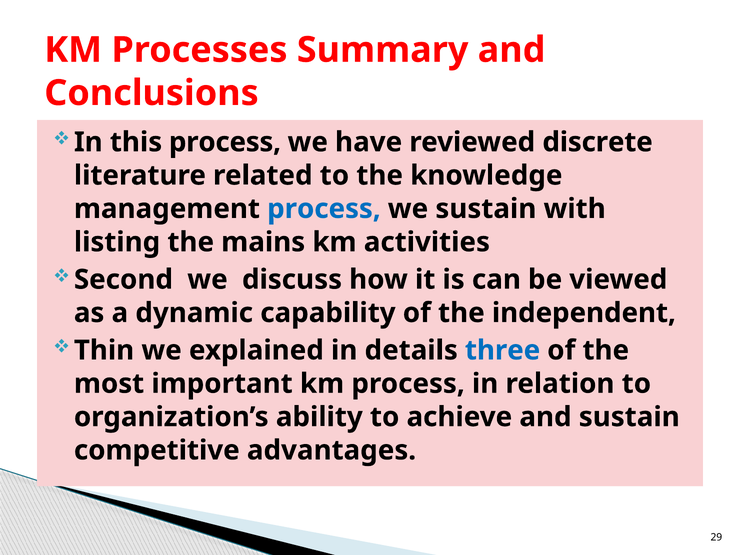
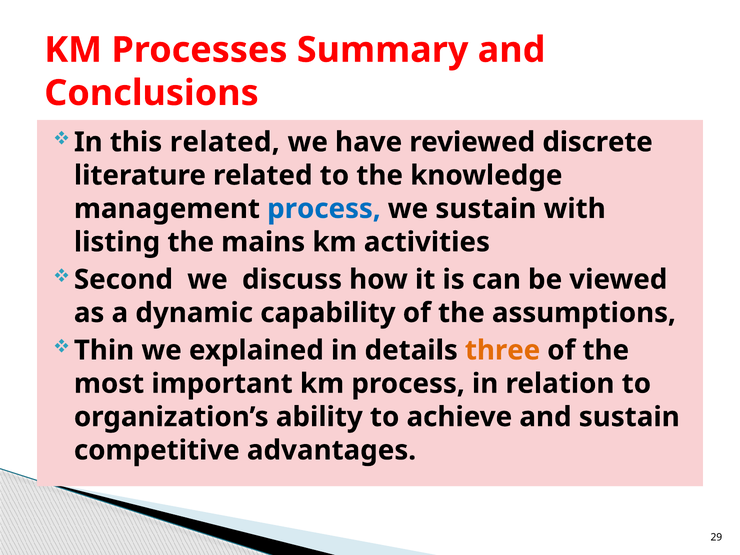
this process: process -> related (225, 142)
independent: independent -> assumptions (584, 313)
three colour: blue -> orange (503, 350)
